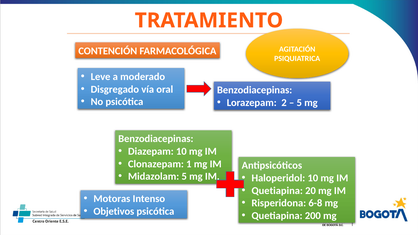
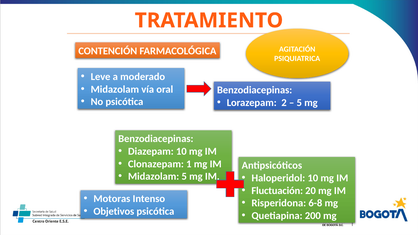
Disgregado: Disgregado -> Midazolam (115, 89)
Quetiapina: Quetiapina -> Fluctuación (277, 191)
